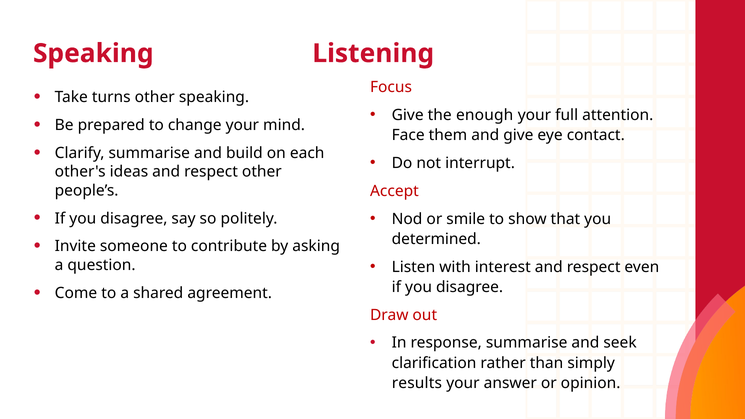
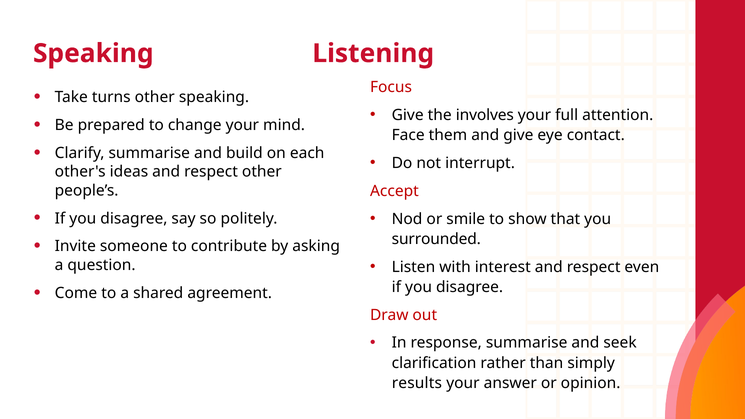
enough: enough -> involves (485, 115)
determined: determined -> surrounded (436, 239)
